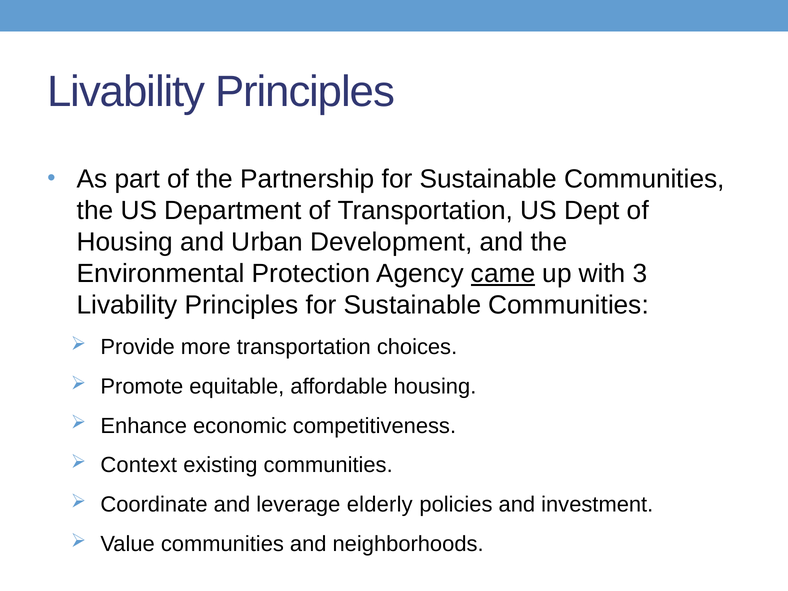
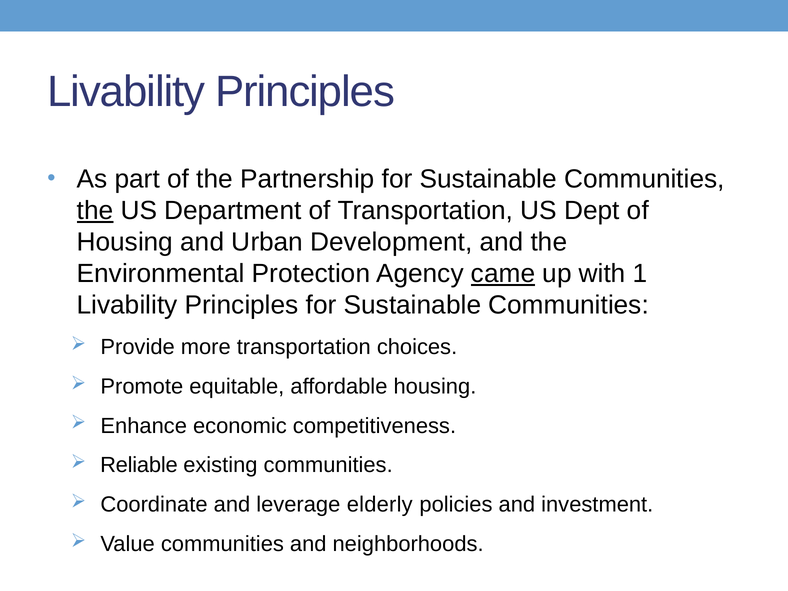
the underline: none -> present (95, 211)
3: 3 -> 1 (640, 274)
Context: Context -> Reliable (139, 465)
